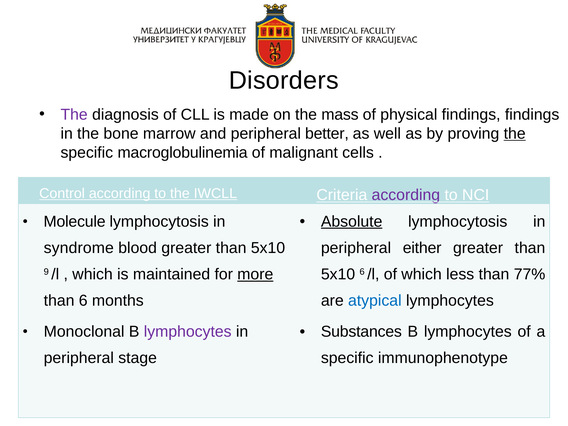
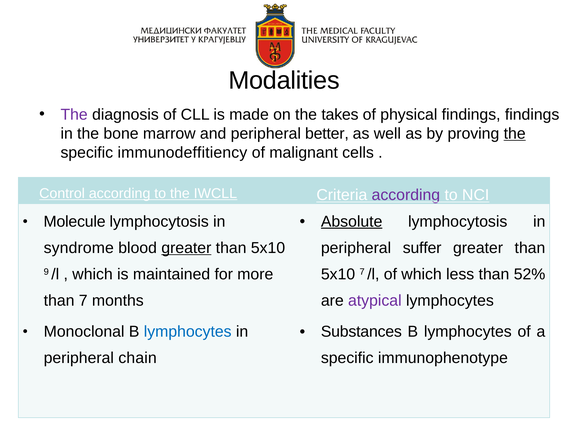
Disorders: Disorders -> Modalities (284, 81)
mass: mass -> takes (340, 115)
macroglobulinemia: macroglobulinemia -> immunodeffitiency (182, 153)
greater underline: none -> present (186, 248)
either: either -> suffer (422, 248)
5x10 6: 6 -> 7 (362, 272)
77%: 77% -> 52% (530, 274)
more underline: present -> none (255, 274)
than 6: 6 -> 7 (83, 301)
atypical colour: blue -> purple (375, 301)
lymphocytes colour: purple -> blue (188, 332)
stage: stage -> chain (138, 358)
